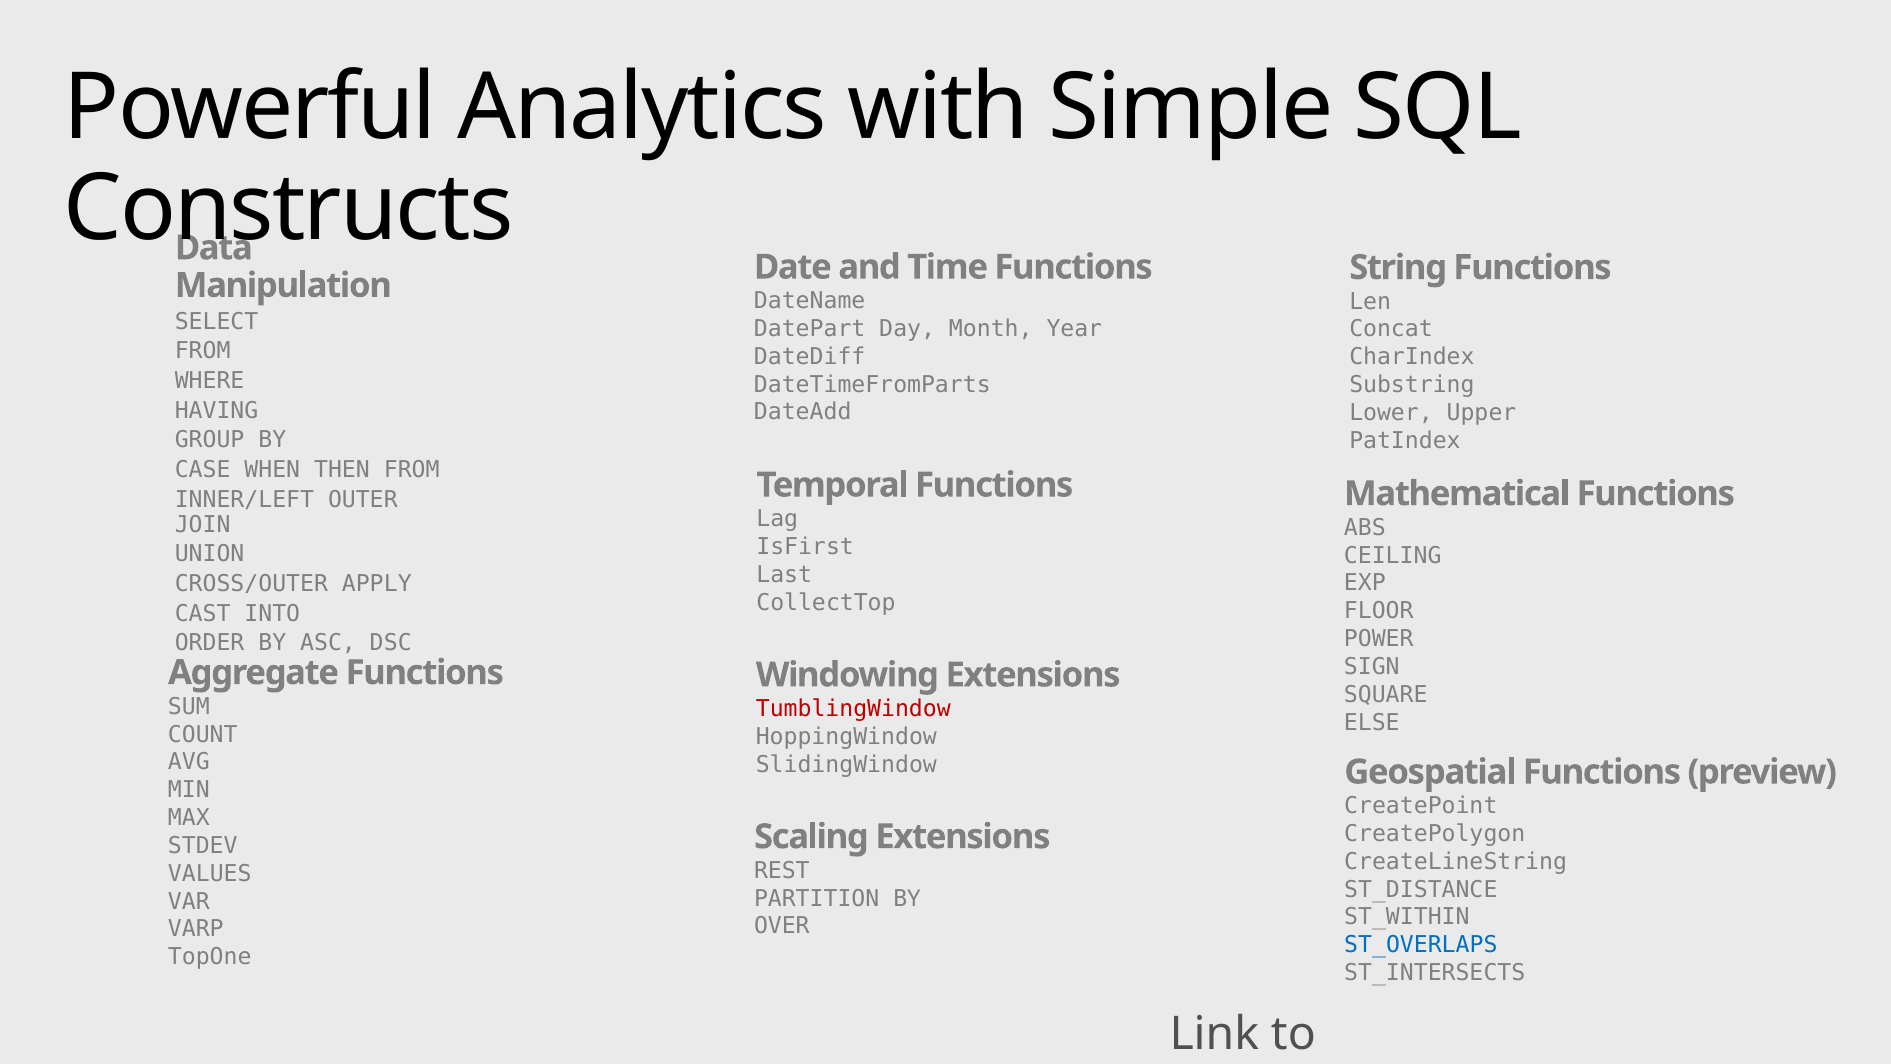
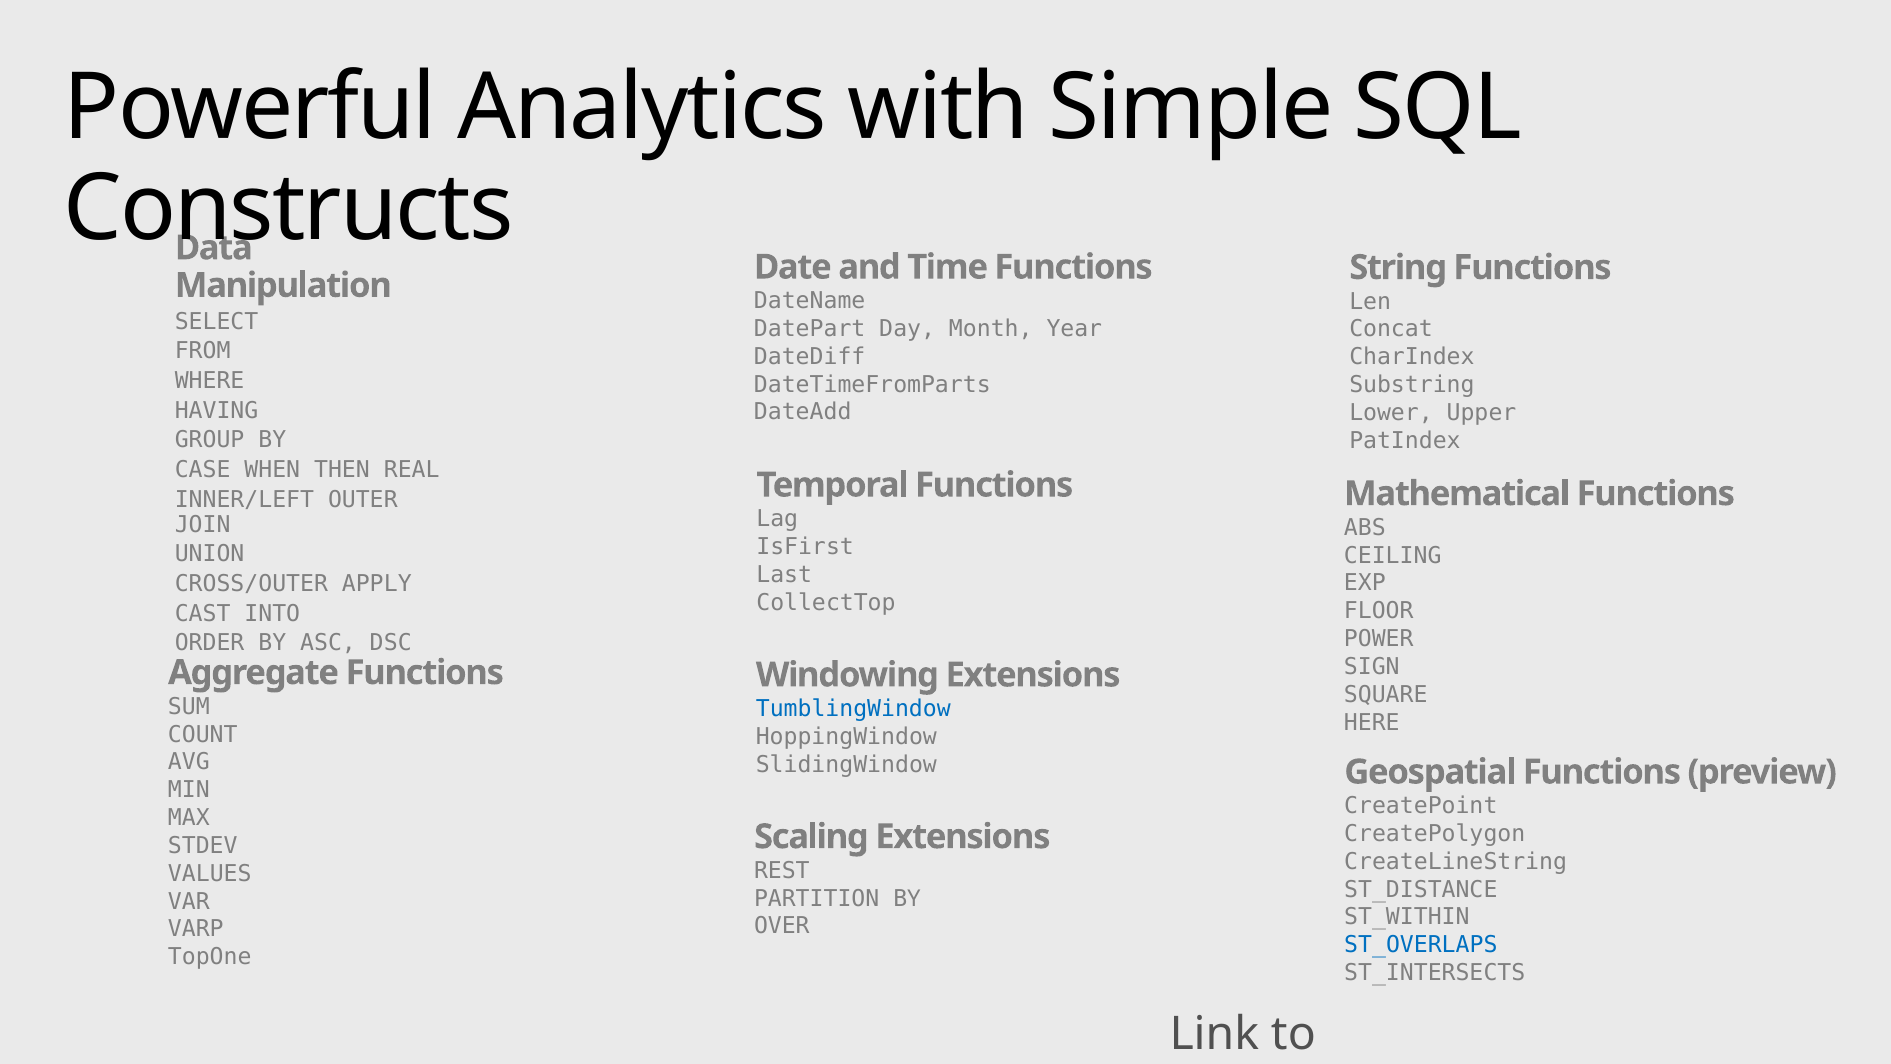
THEN FROM: FROM -> REAL (412, 470)
TumblingWindow colour: red -> blue (853, 709)
ELSE: ELSE -> HERE (1372, 722)
